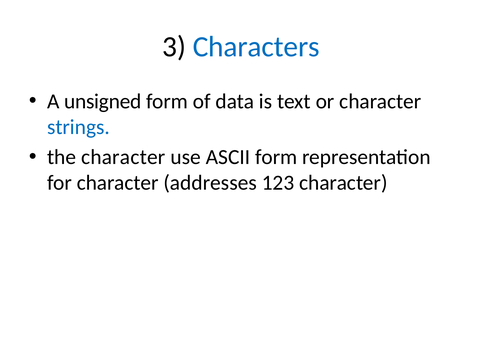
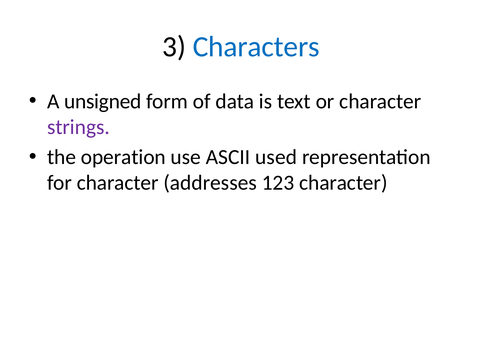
strings colour: blue -> purple (78, 127)
the character: character -> operation (123, 157)
ASCII form: form -> used (276, 157)
